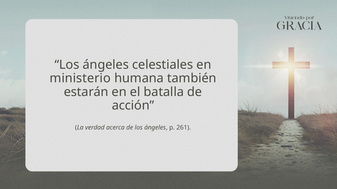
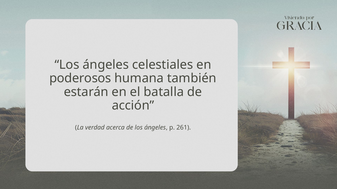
ministerio: ministerio -> poderosos (80, 79)
